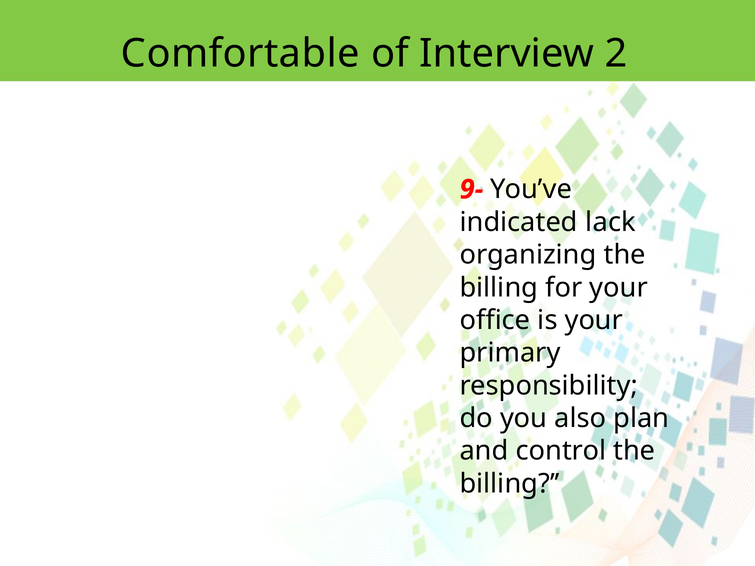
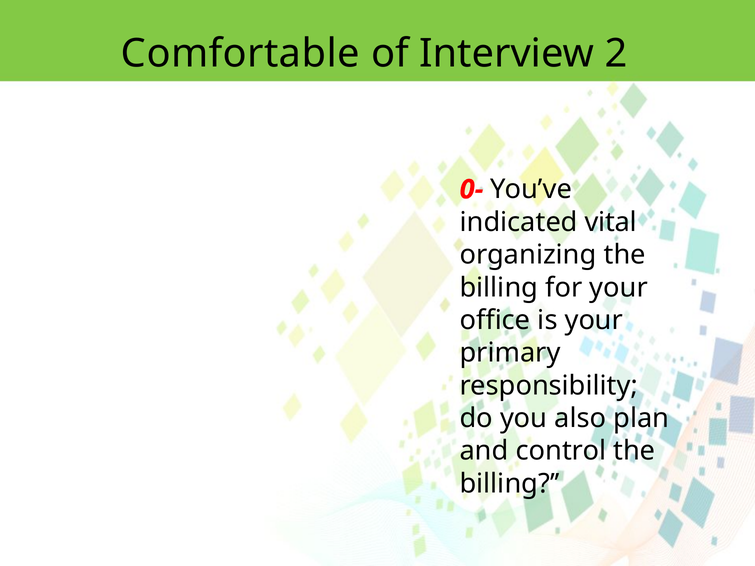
9-: 9- -> 0- (472, 190)
lack: lack -> vital (611, 222)
